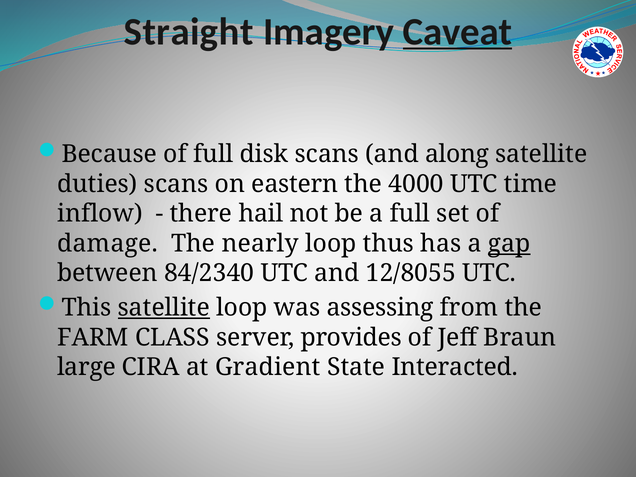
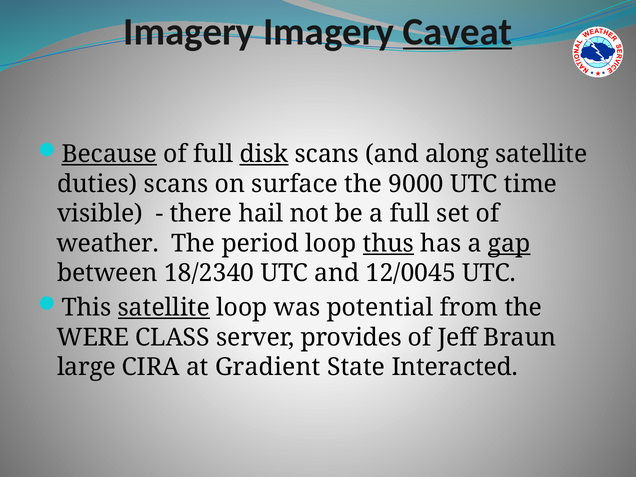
Straight: Straight -> Imagery (189, 32)
Because underline: none -> present (109, 154)
disk underline: none -> present (264, 154)
eastern: eastern -> surface (295, 184)
4000: 4000 -> 9000 (416, 184)
inflow: inflow -> visible (100, 214)
damage: damage -> weather (108, 243)
nearly: nearly -> period (260, 243)
thus underline: none -> present (389, 243)
84/2340: 84/2340 -> 18/2340 (209, 273)
12/8055: 12/8055 -> 12/0045 (411, 273)
assessing: assessing -> potential (380, 308)
FARM: FARM -> WERE (93, 337)
